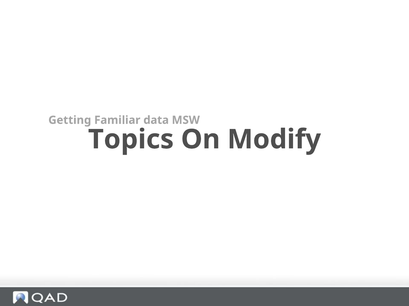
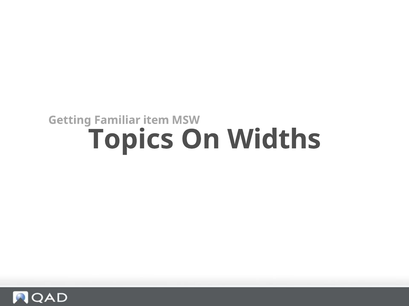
data: data -> item (156, 120)
Modify: Modify -> Widths (274, 140)
